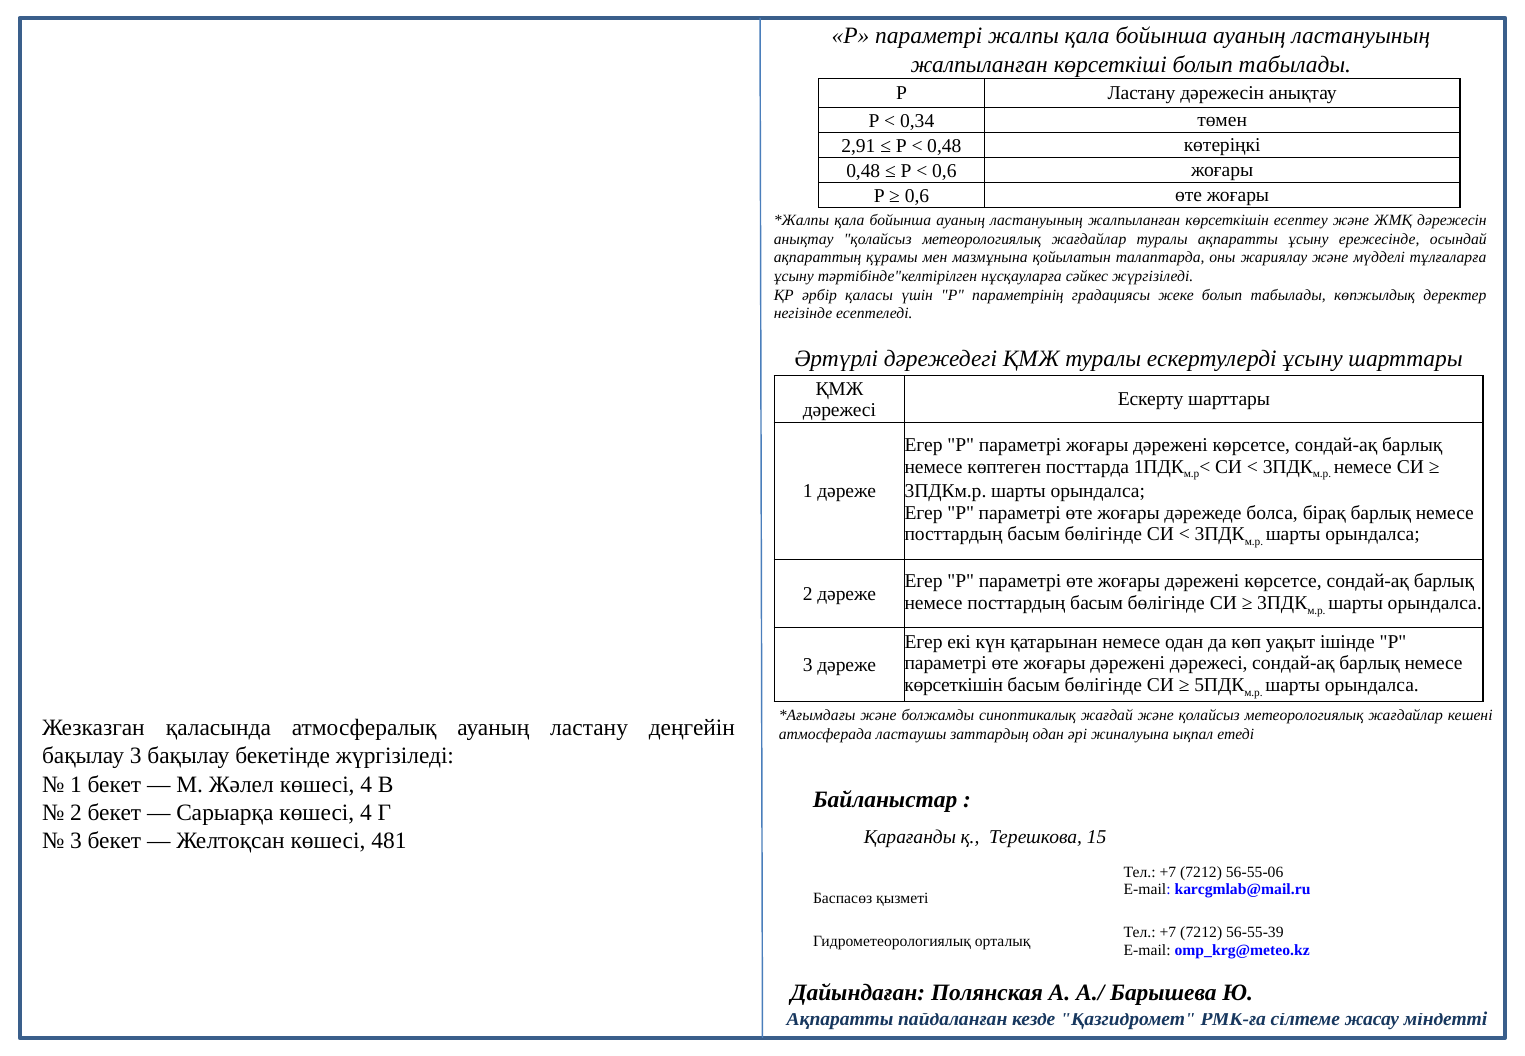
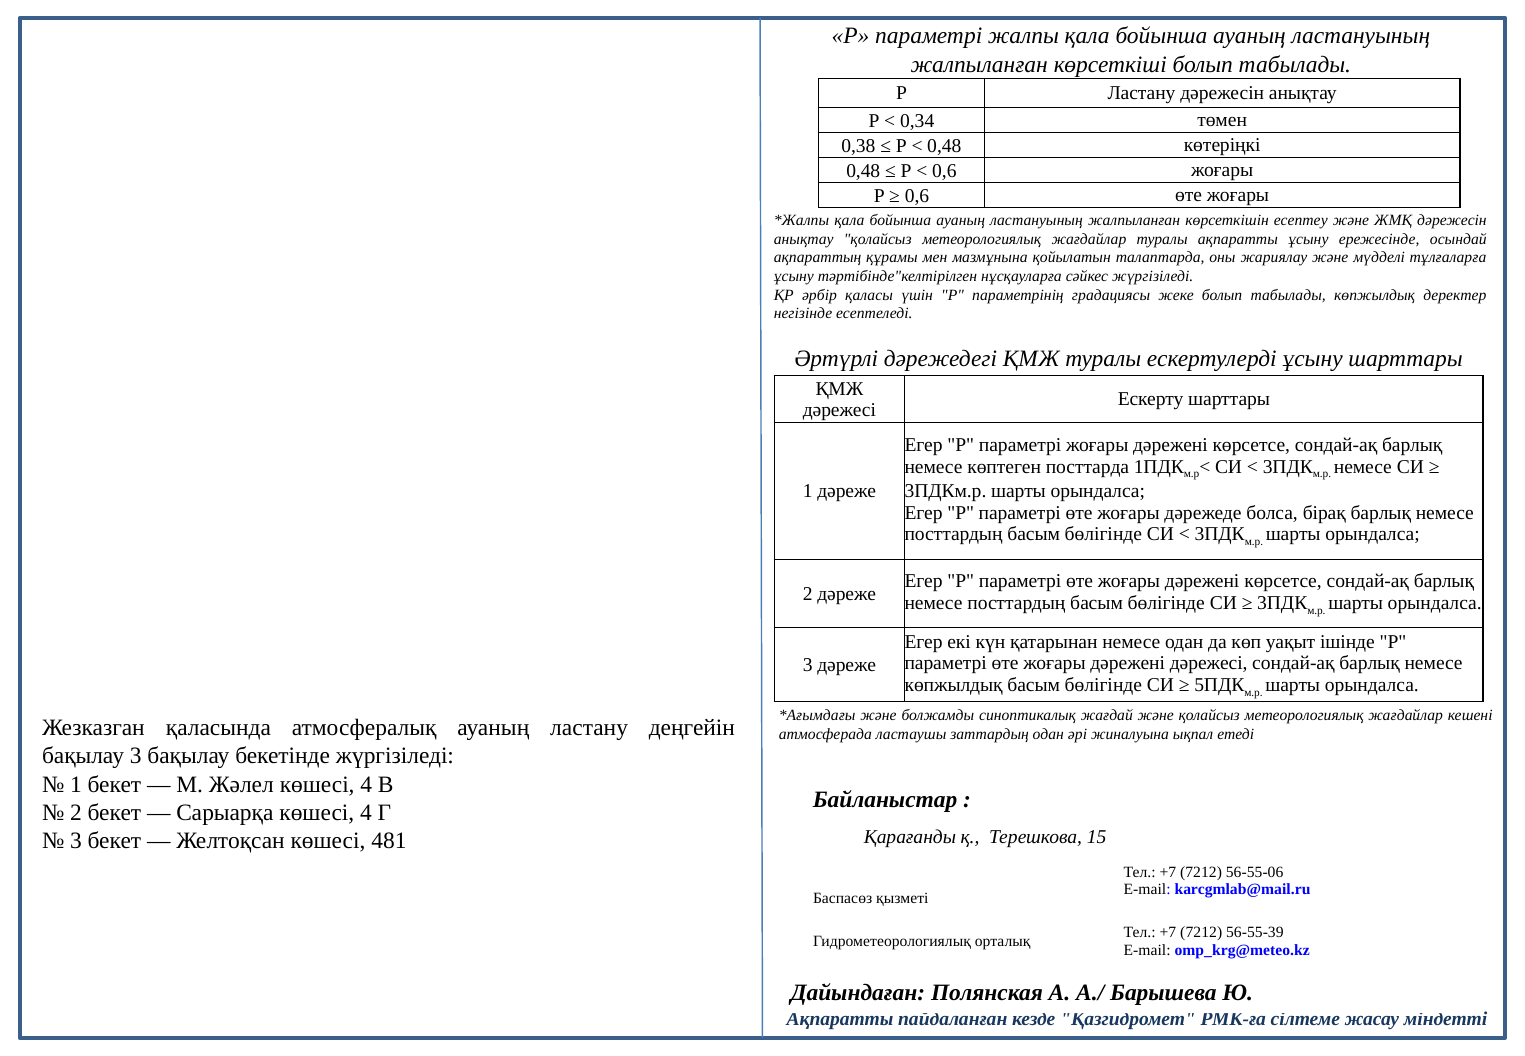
2,91: 2,91 -> 0,38 (858, 146)
көрсеткішін: көрсеткішін -> көпжылдық (954, 685)
